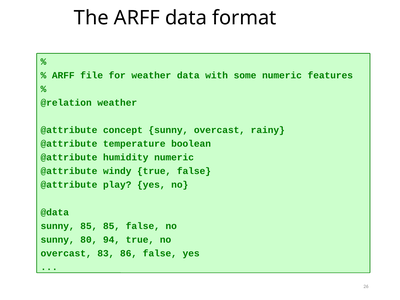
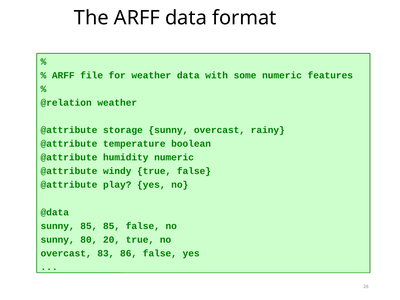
concept: concept -> storage (123, 130)
94: 94 -> 20 (112, 240)
